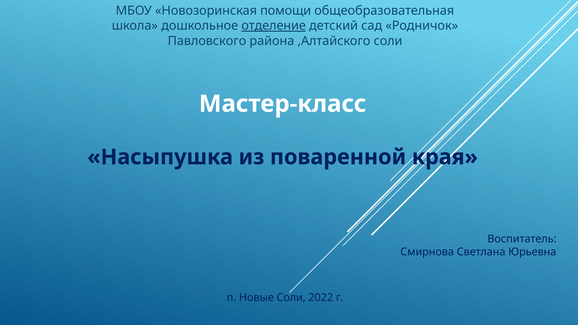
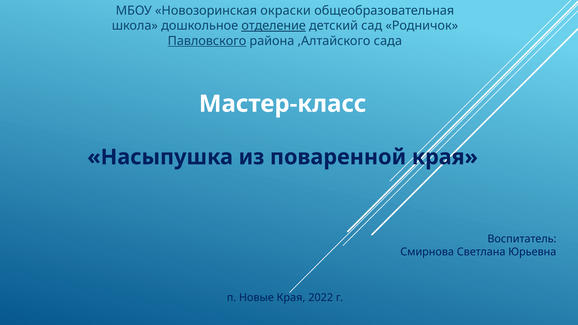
помощи: помощи -> окраски (286, 11)
Павловского underline: none -> present (207, 41)
,Алтайского соли: соли -> сада (388, 41)
Новые Соли: Соли -> Края (291, 298)
